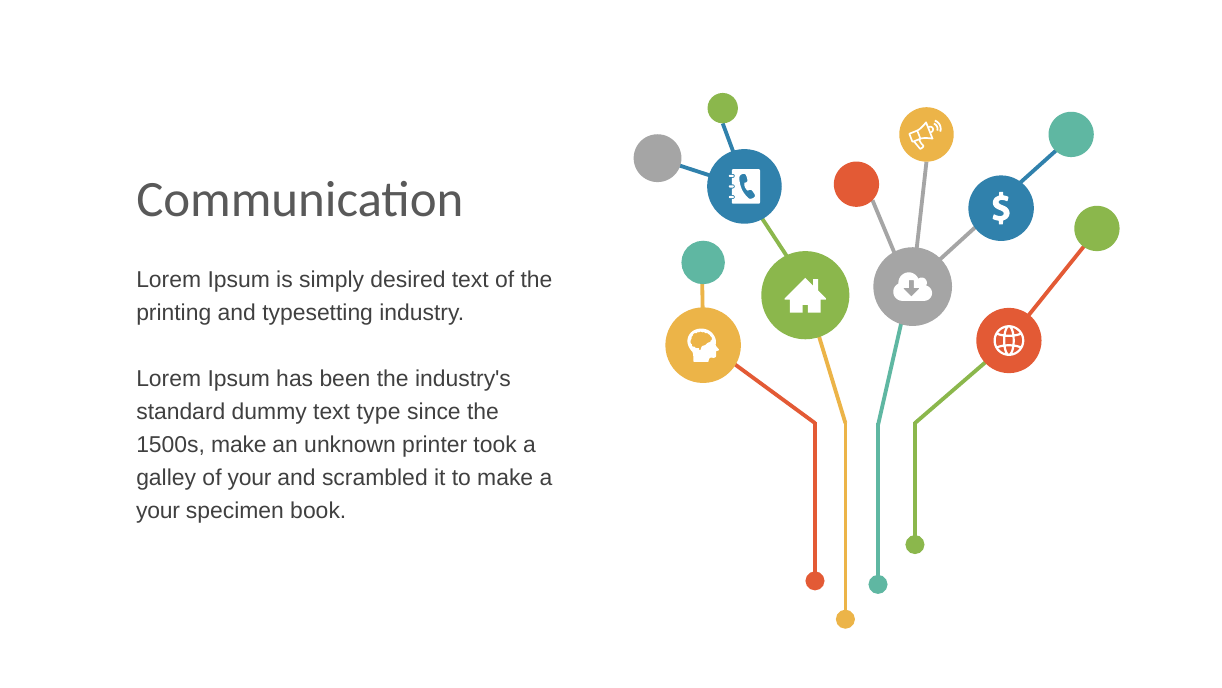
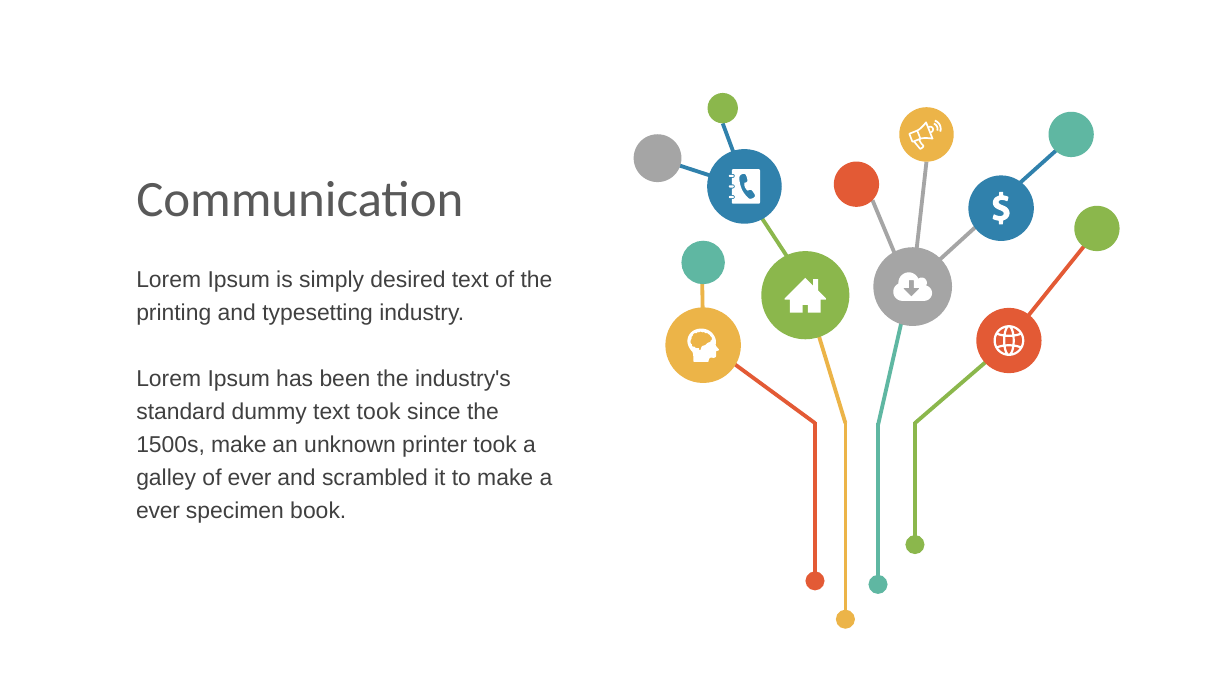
text type: type -> took (379, 412)
of your: your -> ever (250, 477)
your: your -> ever (158, 510)
